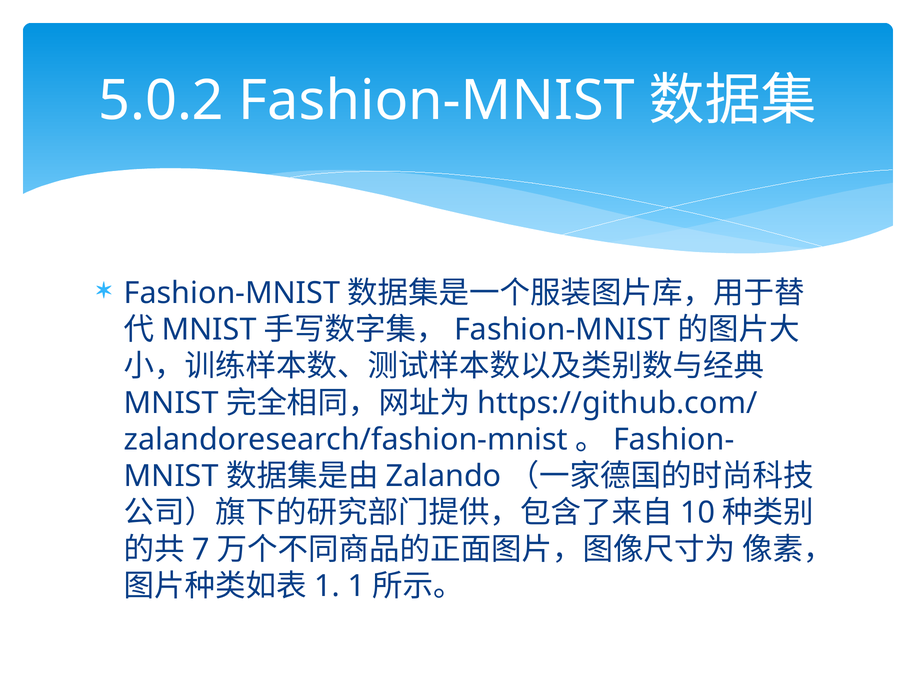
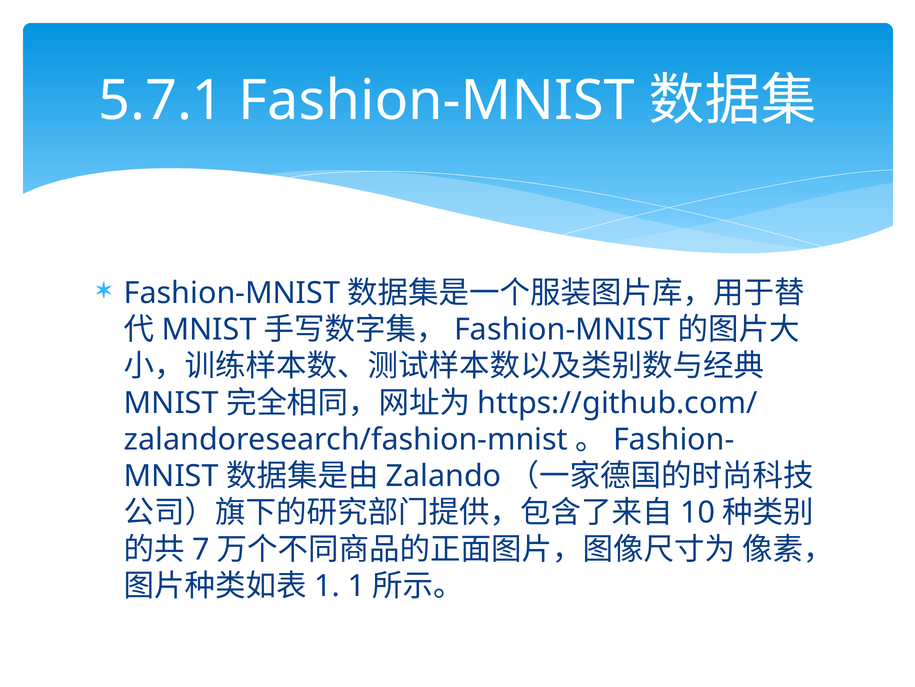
5.0.2: 5.0.2 -> 5.7.1 (161, 100)
